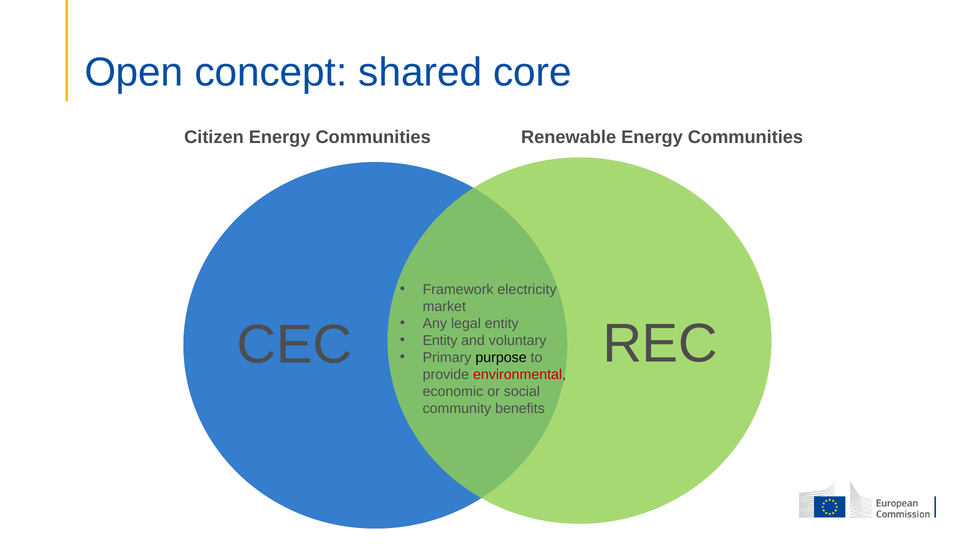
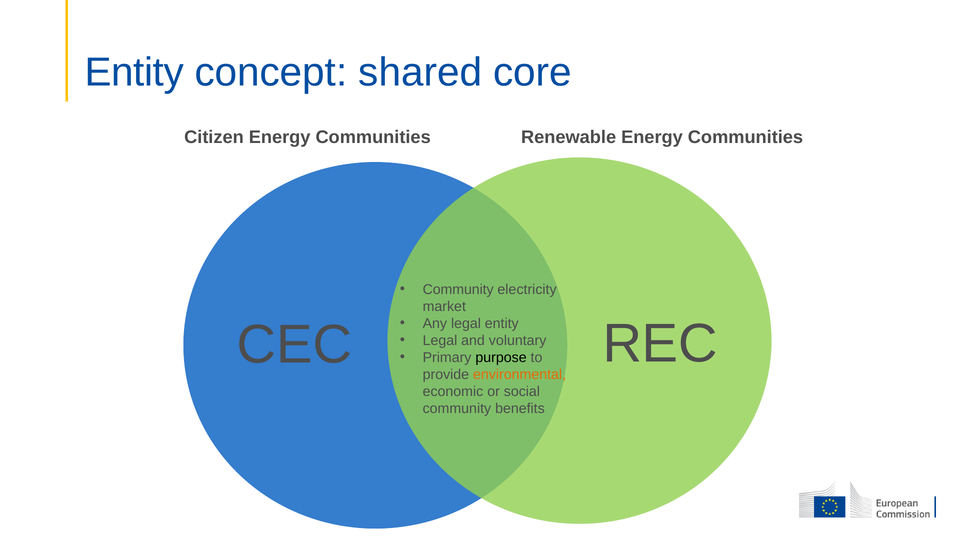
Open: Open -> Entity (134, 72)
Framework: Framework -> Community (458, 290)
Entity: Entity -> Legal (440, 341)
environmental colour: red -> orange (520, 375)
